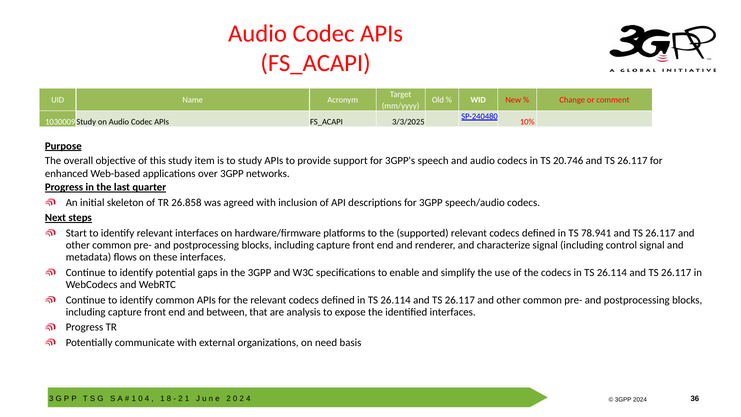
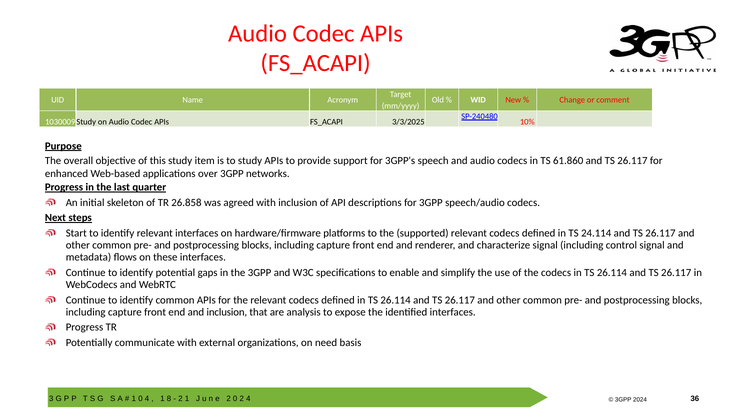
20.746: 20.746 -> 61.860 (568, 161)
78.941: 78.941 -> 24.114 (596, 233)
and between: between -> inclusion (227, 312)
